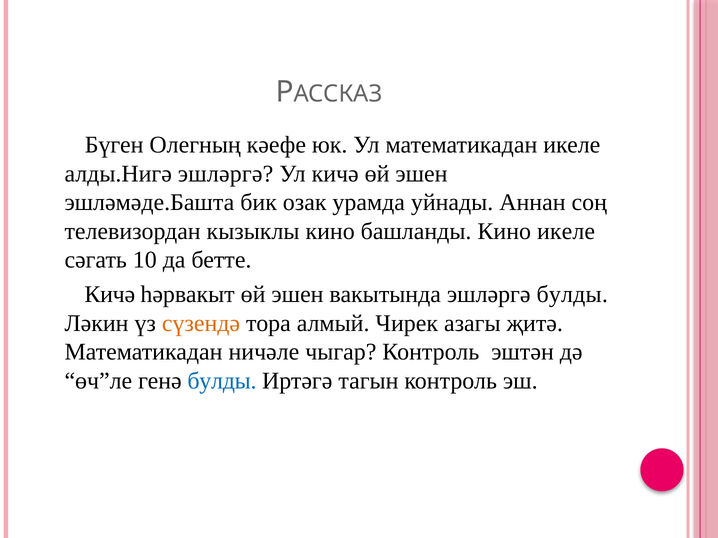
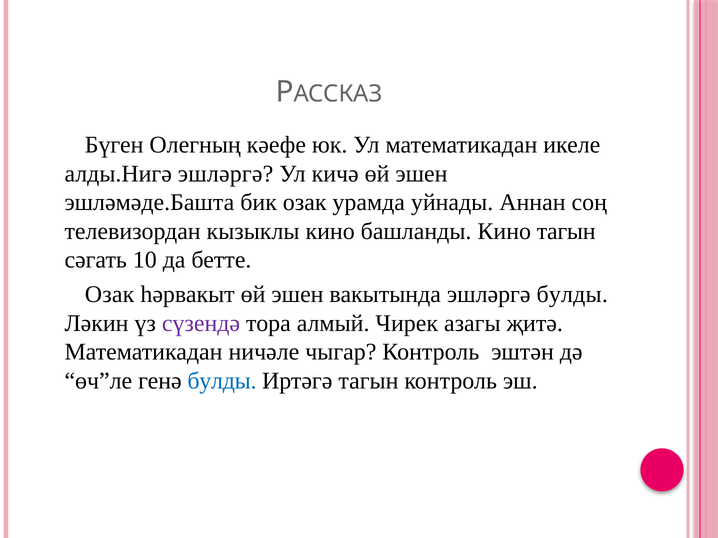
Кино икеле: икеле -> тагын (566, 231)
Кичә: Кичә -> Озак (110, 295)
сүзендә colour: orange -> purple (201, 324)
